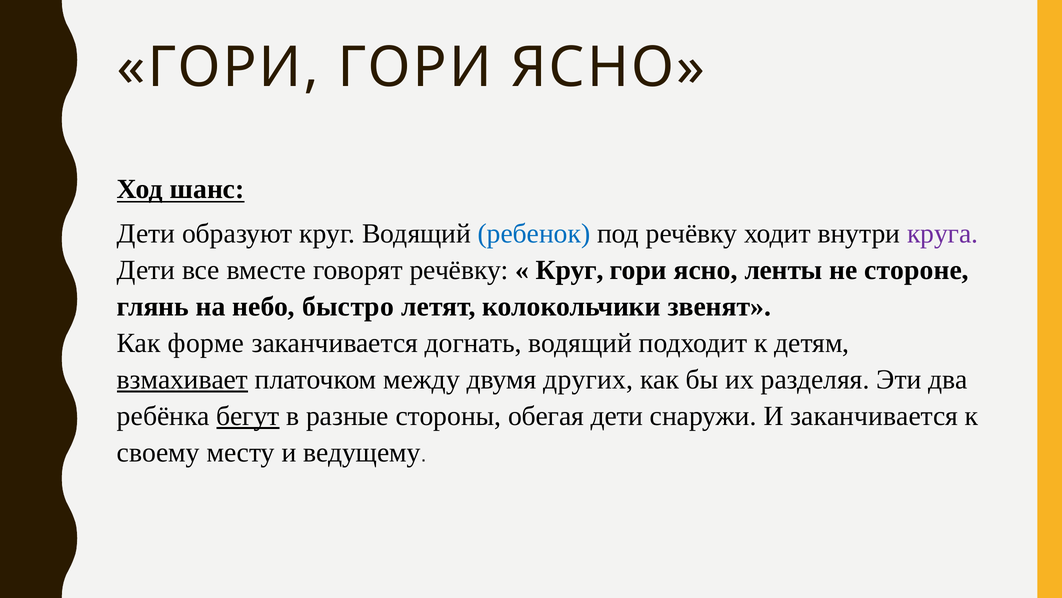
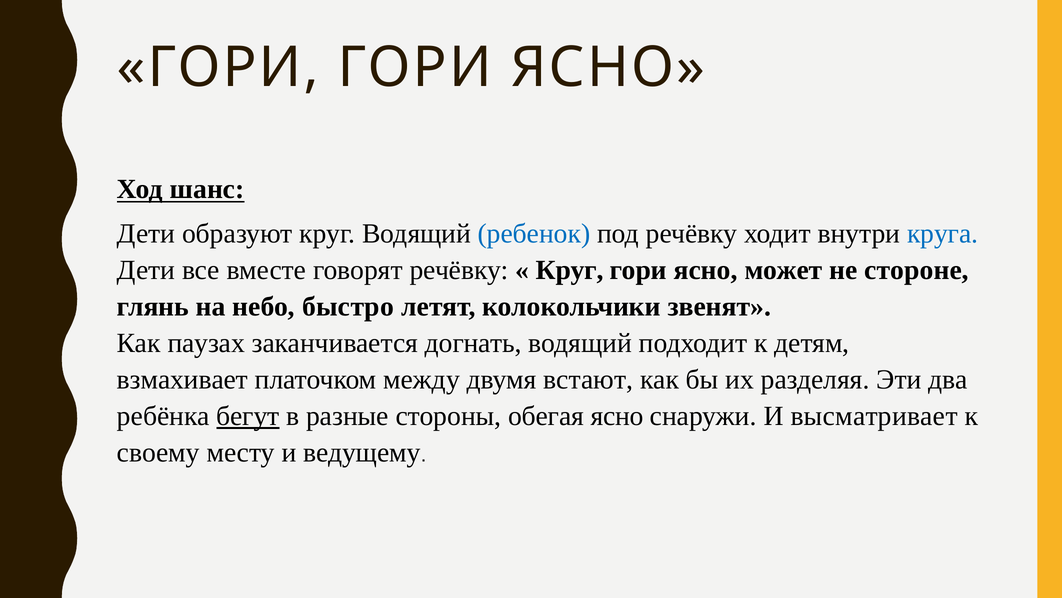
круга colour: purple -> blue (943, 233)
ленты: ленты -> может (784, 270)
форме: форме -> паузах (206, 343)
взмахивает underline: present -> none (183, 379)
других: других -> встают (588, 379)
обегая дети: дети -> ясно (617, 416)
И заканчивается: заканчивается -> высматривает (874, 416)
